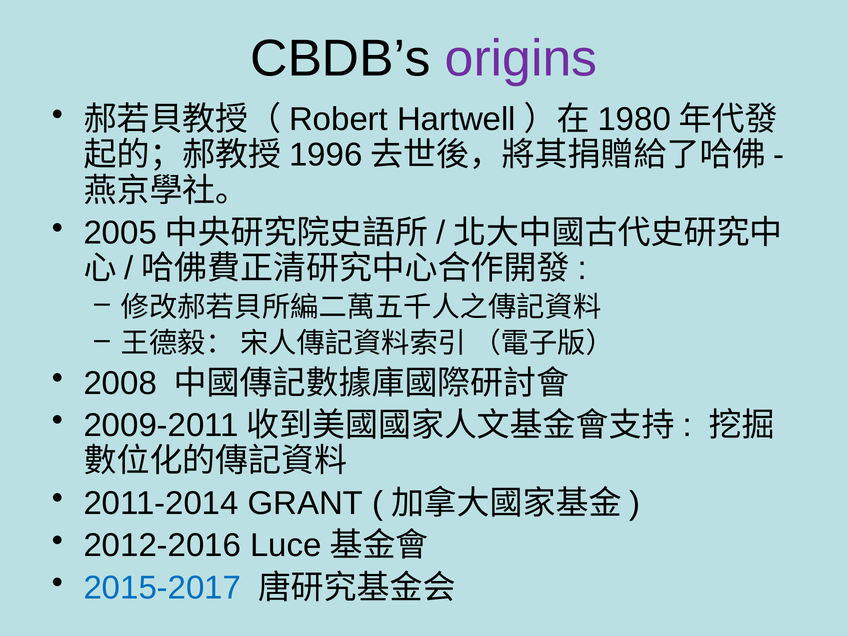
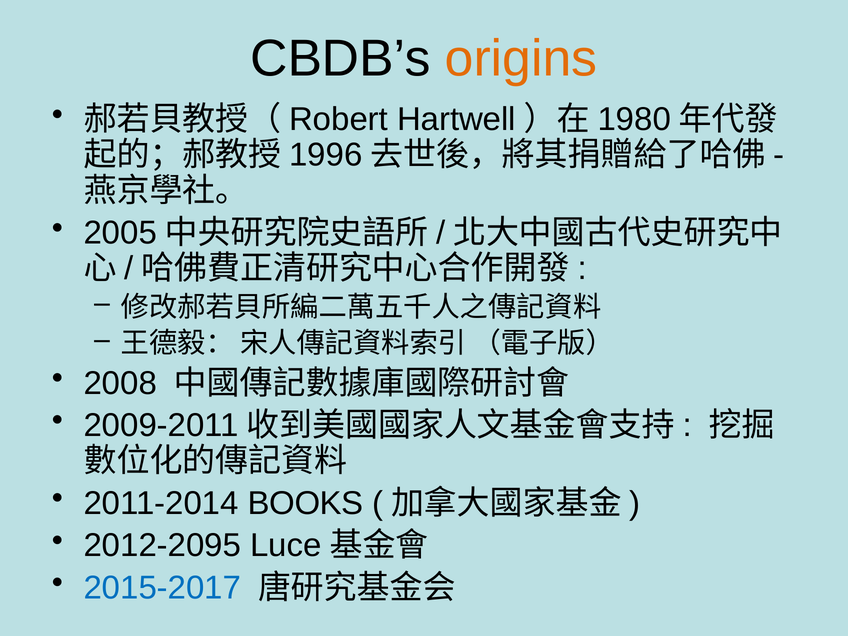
origins colour: purple -> orange (521, 58)
GRANT: GRANT -> BOOKS (306, 503)
2012-2016: 2012-2016 -> 2012-2095 (162, 545)
